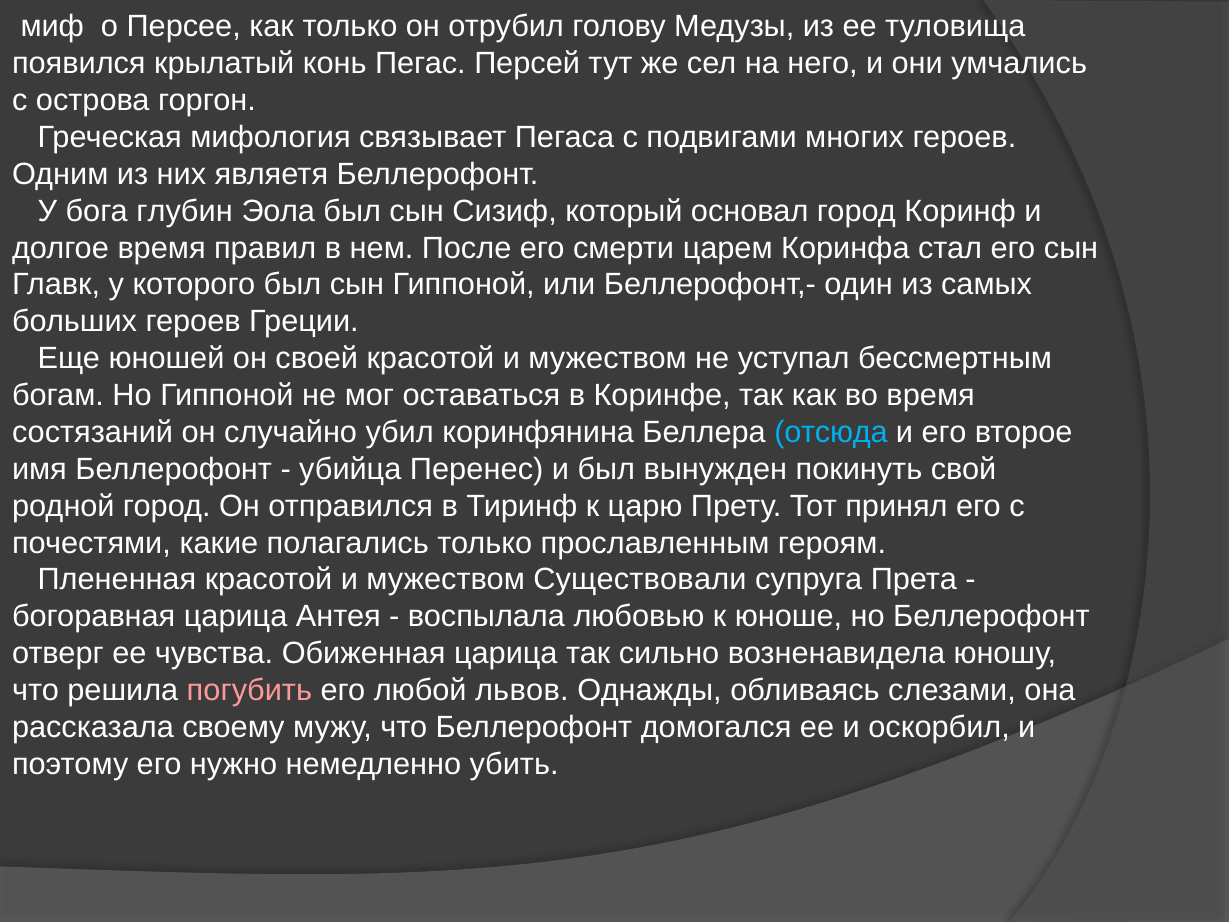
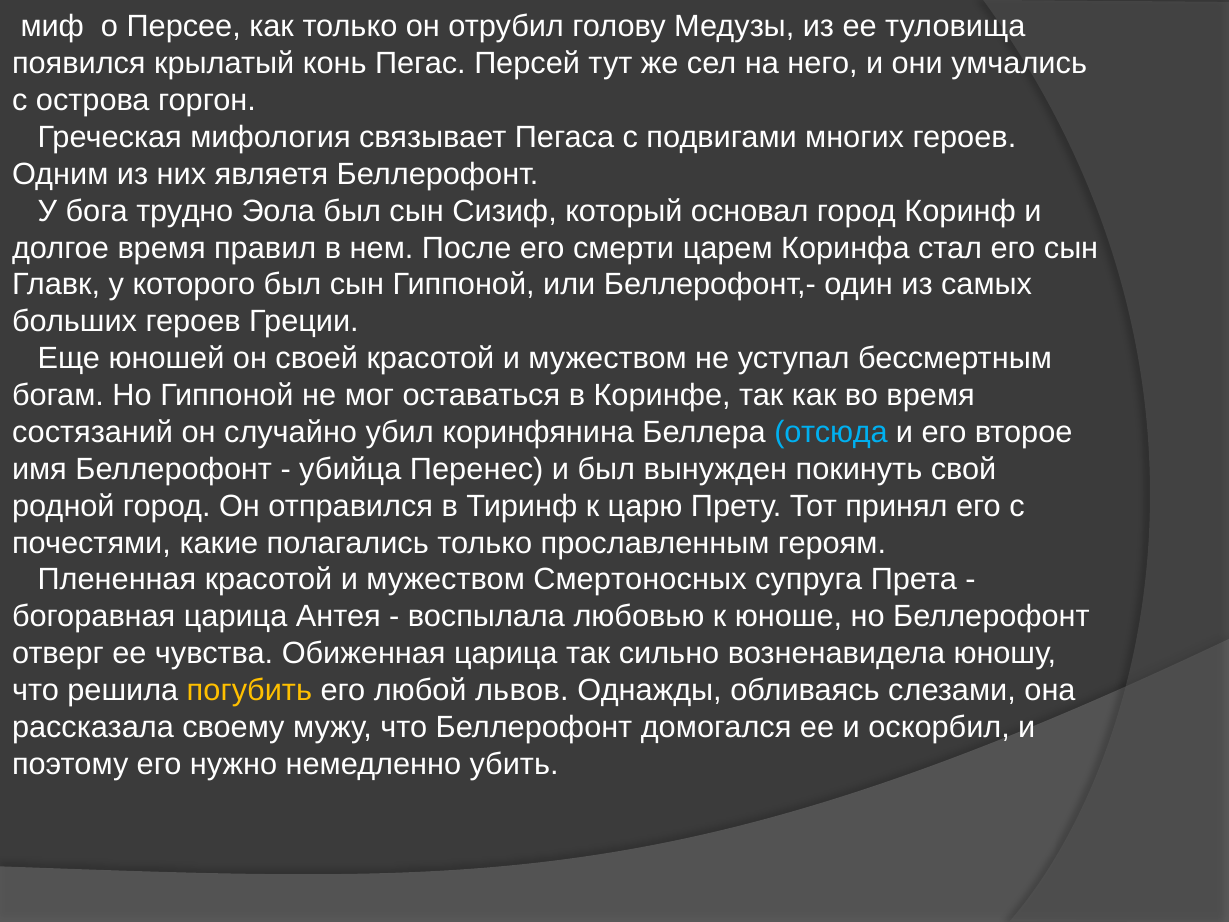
глубин: глубин -> трудно (185, 211)
Существовали: Существовали -> Смертоносных (640, 580)
погубить colour: pink -> yellow (249, 690)
